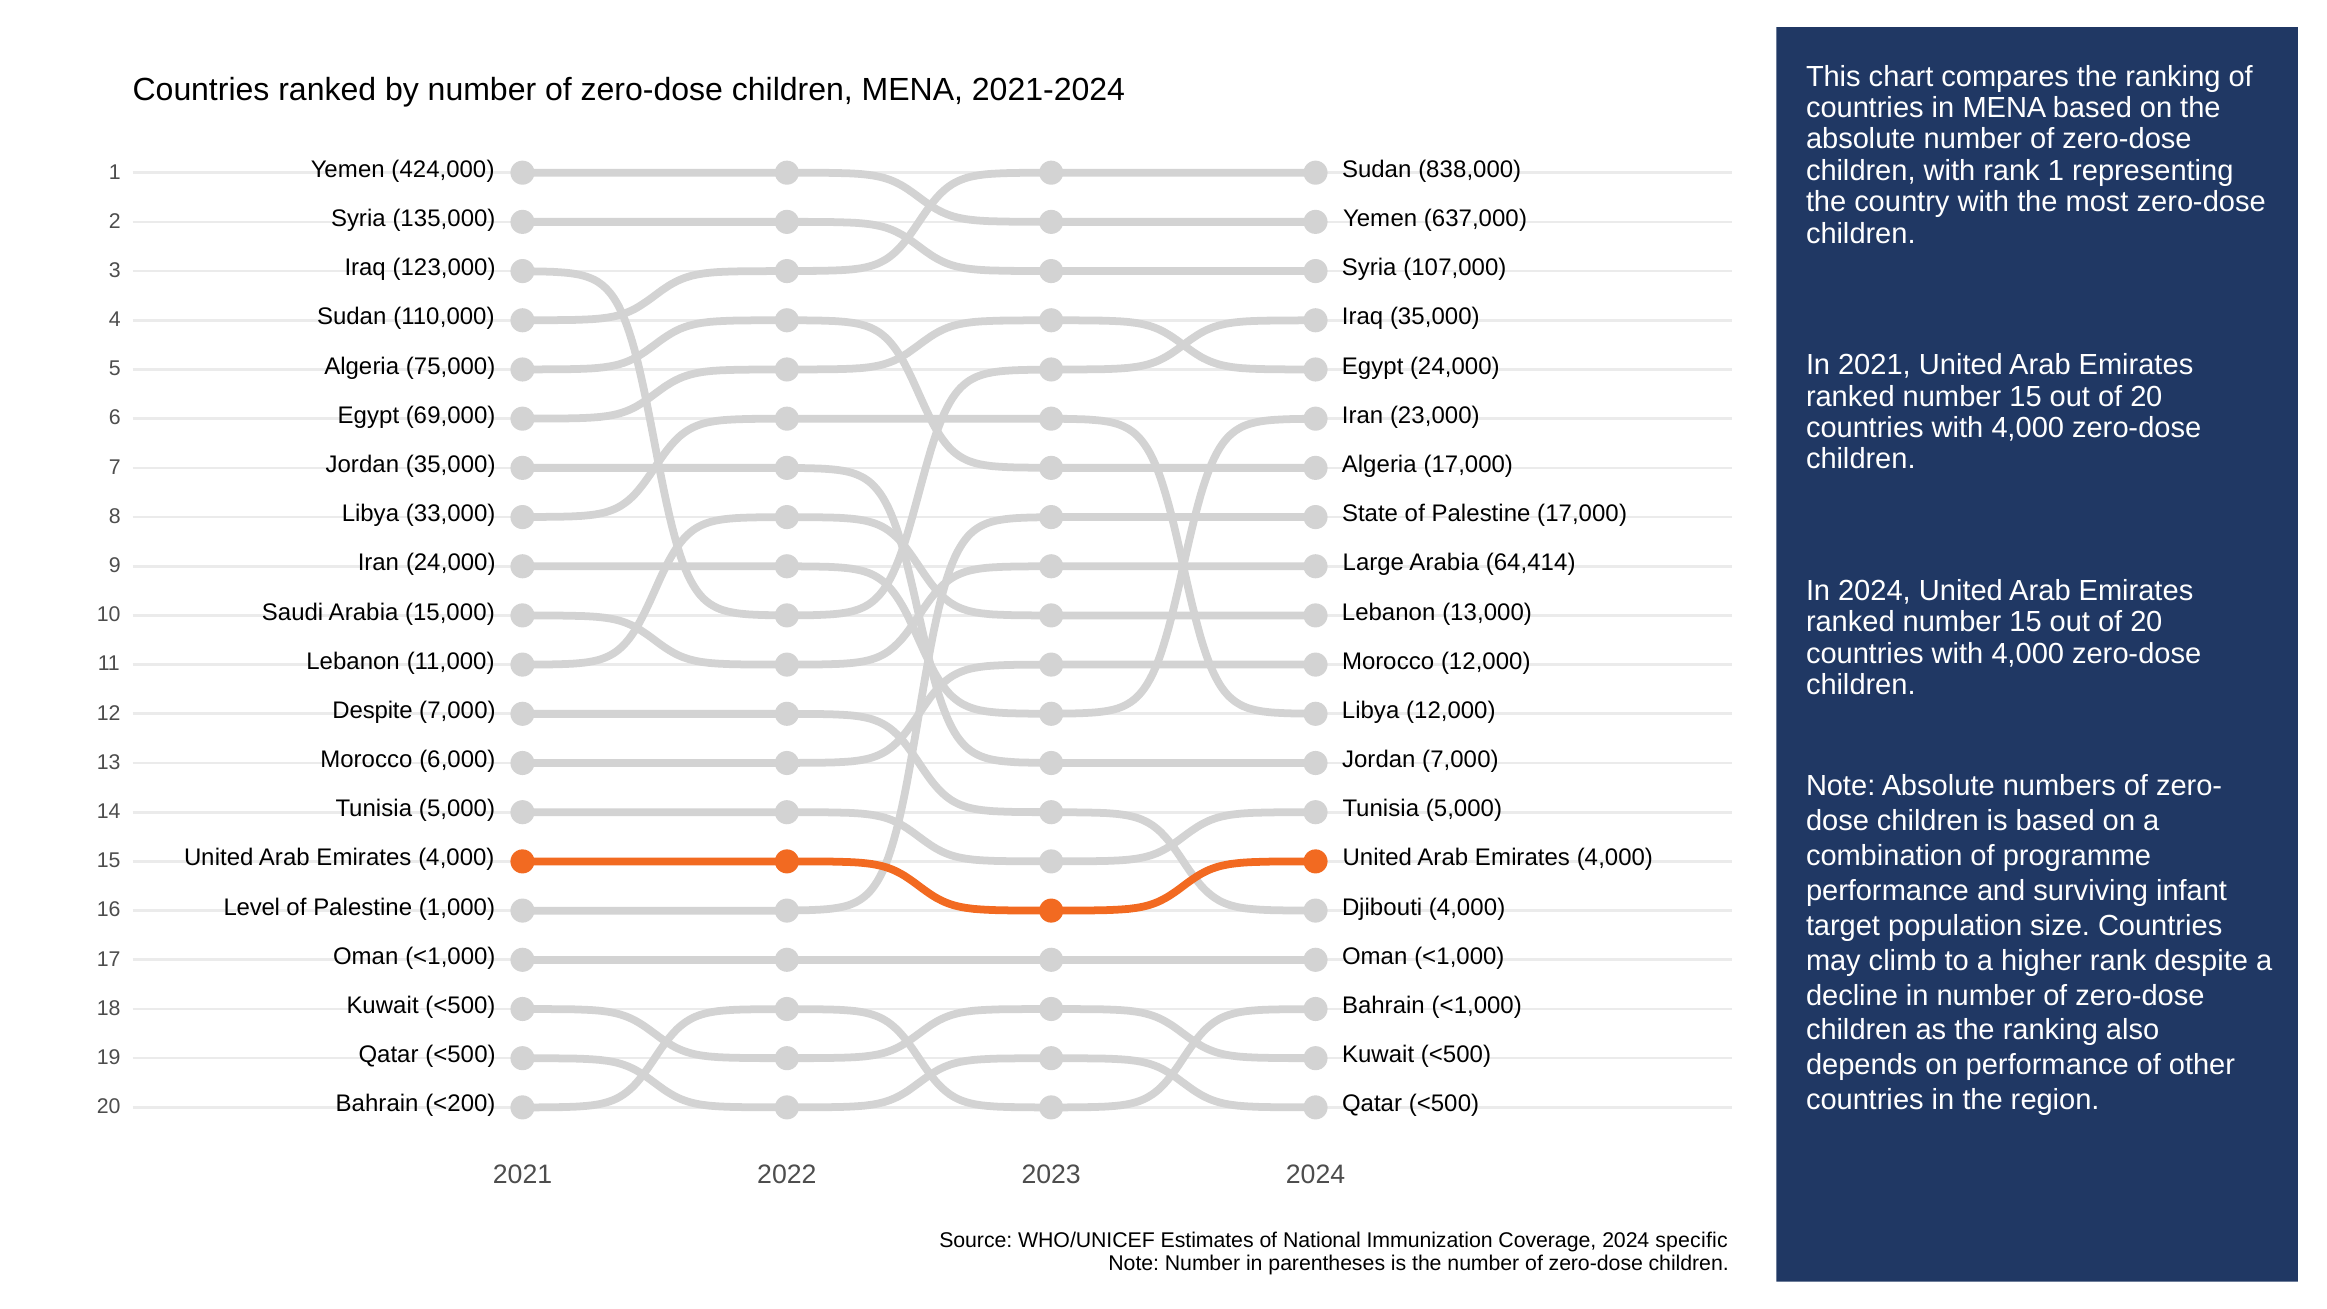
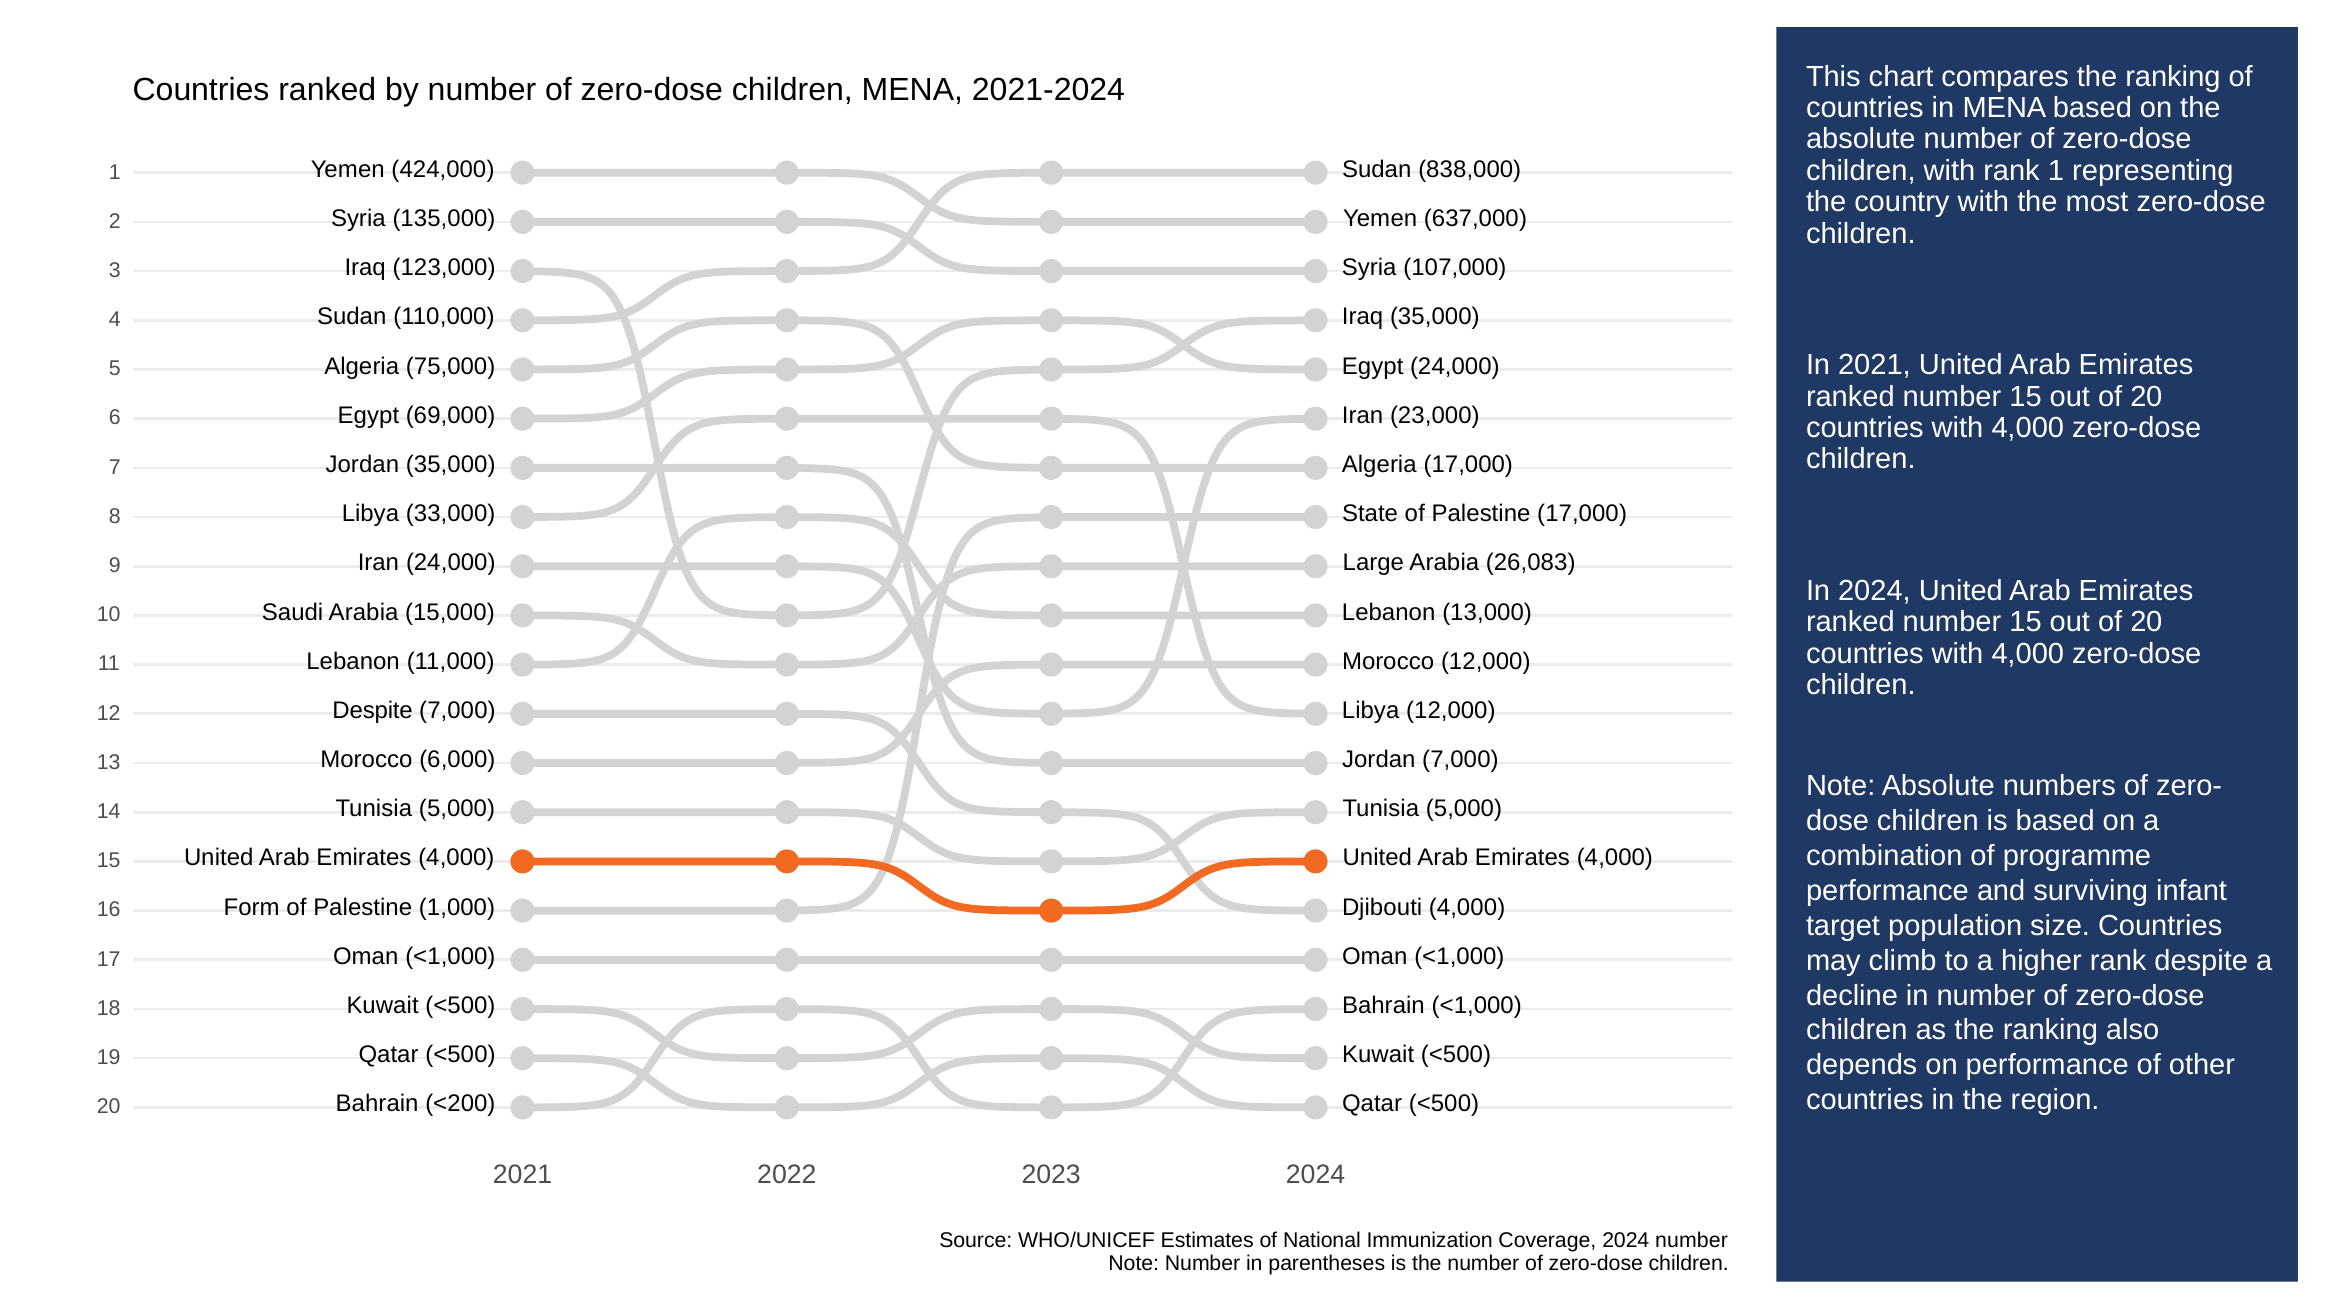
64,414: 64,414 -> 26,083 (1531, 563)
Level: Level -> Form (252, 907)
2024 specific: specific -> number (1692, 1240)
